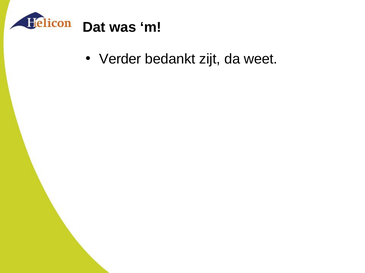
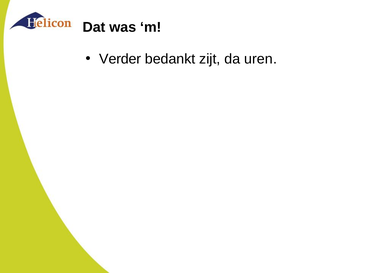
weet: weet -> uren (260, 59)
